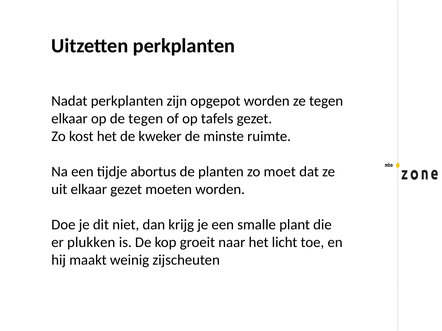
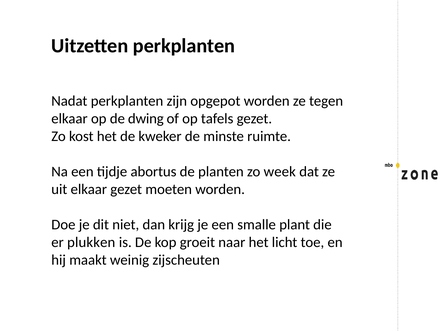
de tegen: tegen -> dwing (146, 119)
moet: moet -> week (280, 172)
